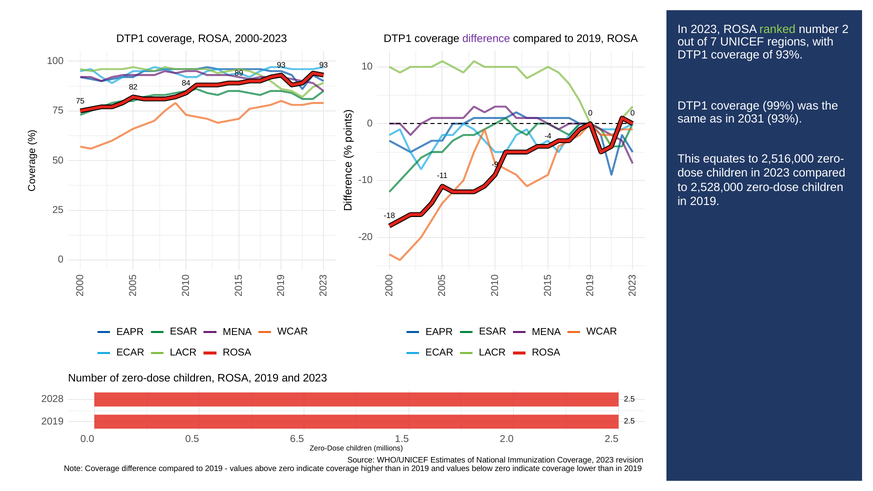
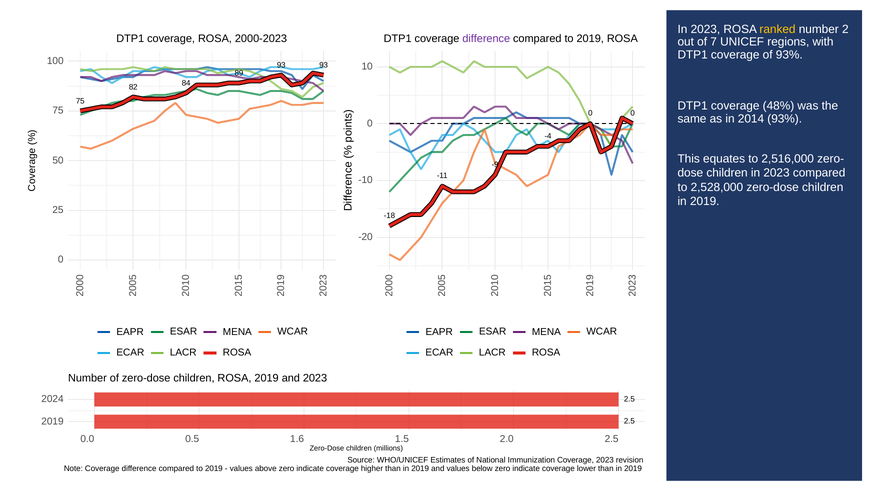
ranked colour: light green -> yellow (778, 29)
99%: 99% -> 48% (778, 106)
2031: 2031 -> 2014 (751, 119)
2028: 2028 -> 2024 (52, 399)
6.5: 6.5 -> 1.6 (297, 439)
